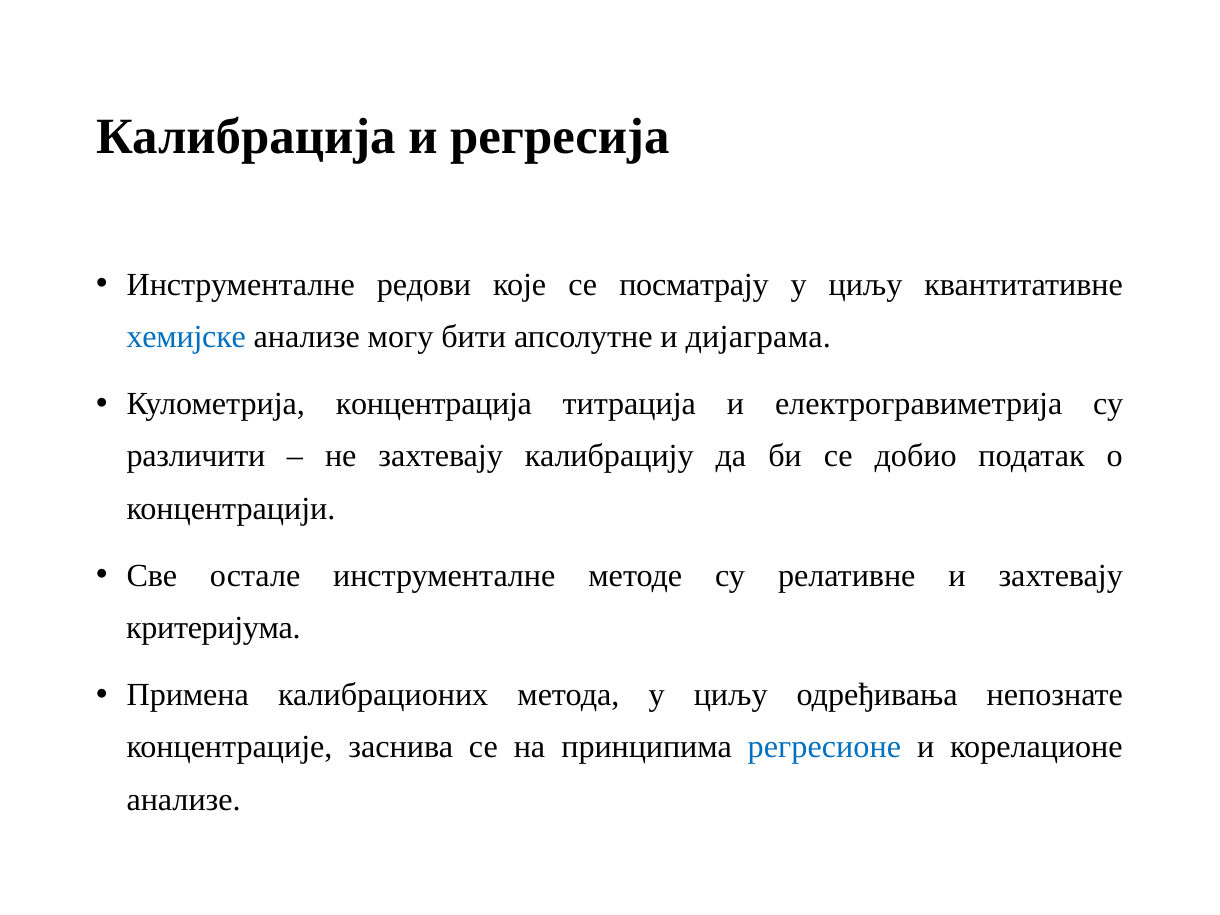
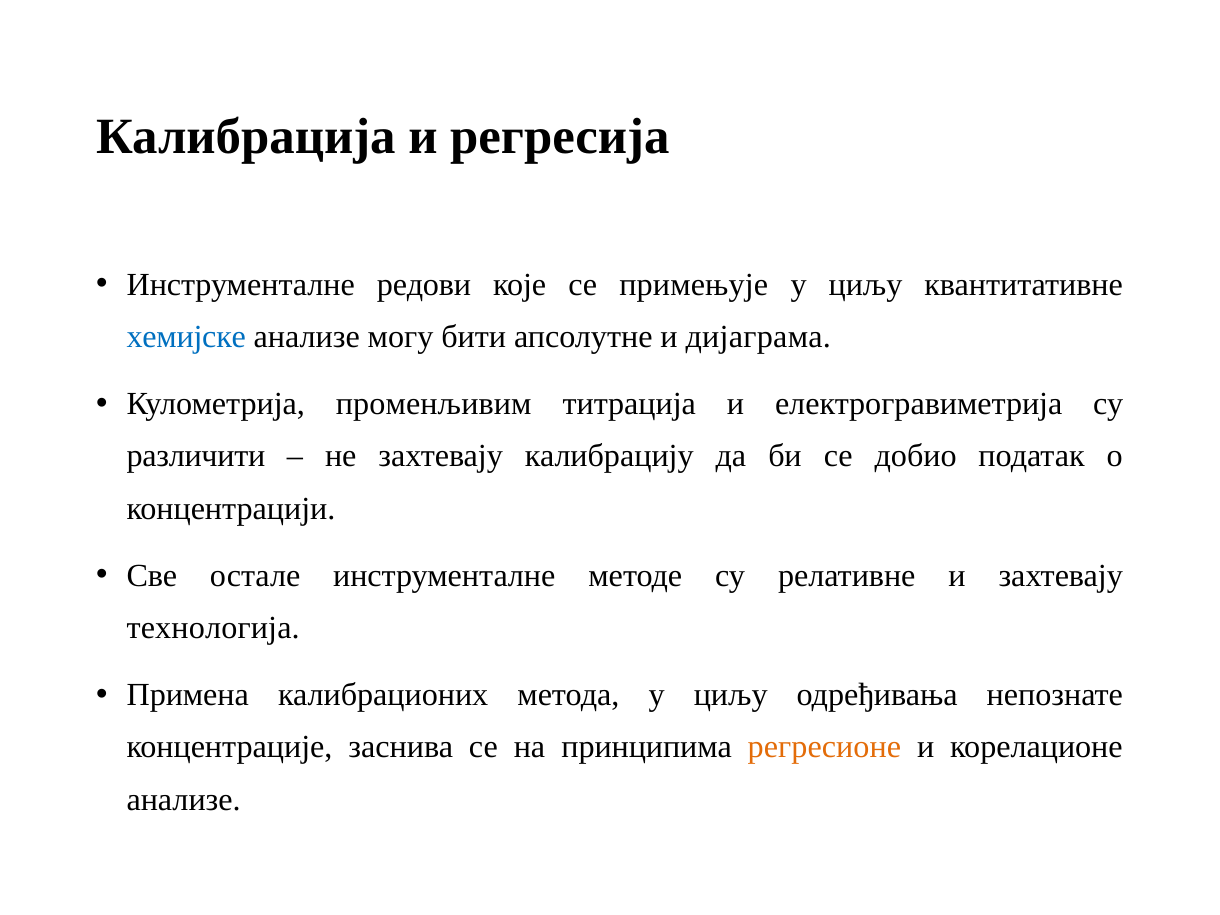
посматрају: посматрају -> примењује (694, 285)
концентрација: концентрација -> променљивим (434, 404)
критеријума: критеријума -> технологија (213, 628)
регресионе colour: blue -> orange (824, 747)
